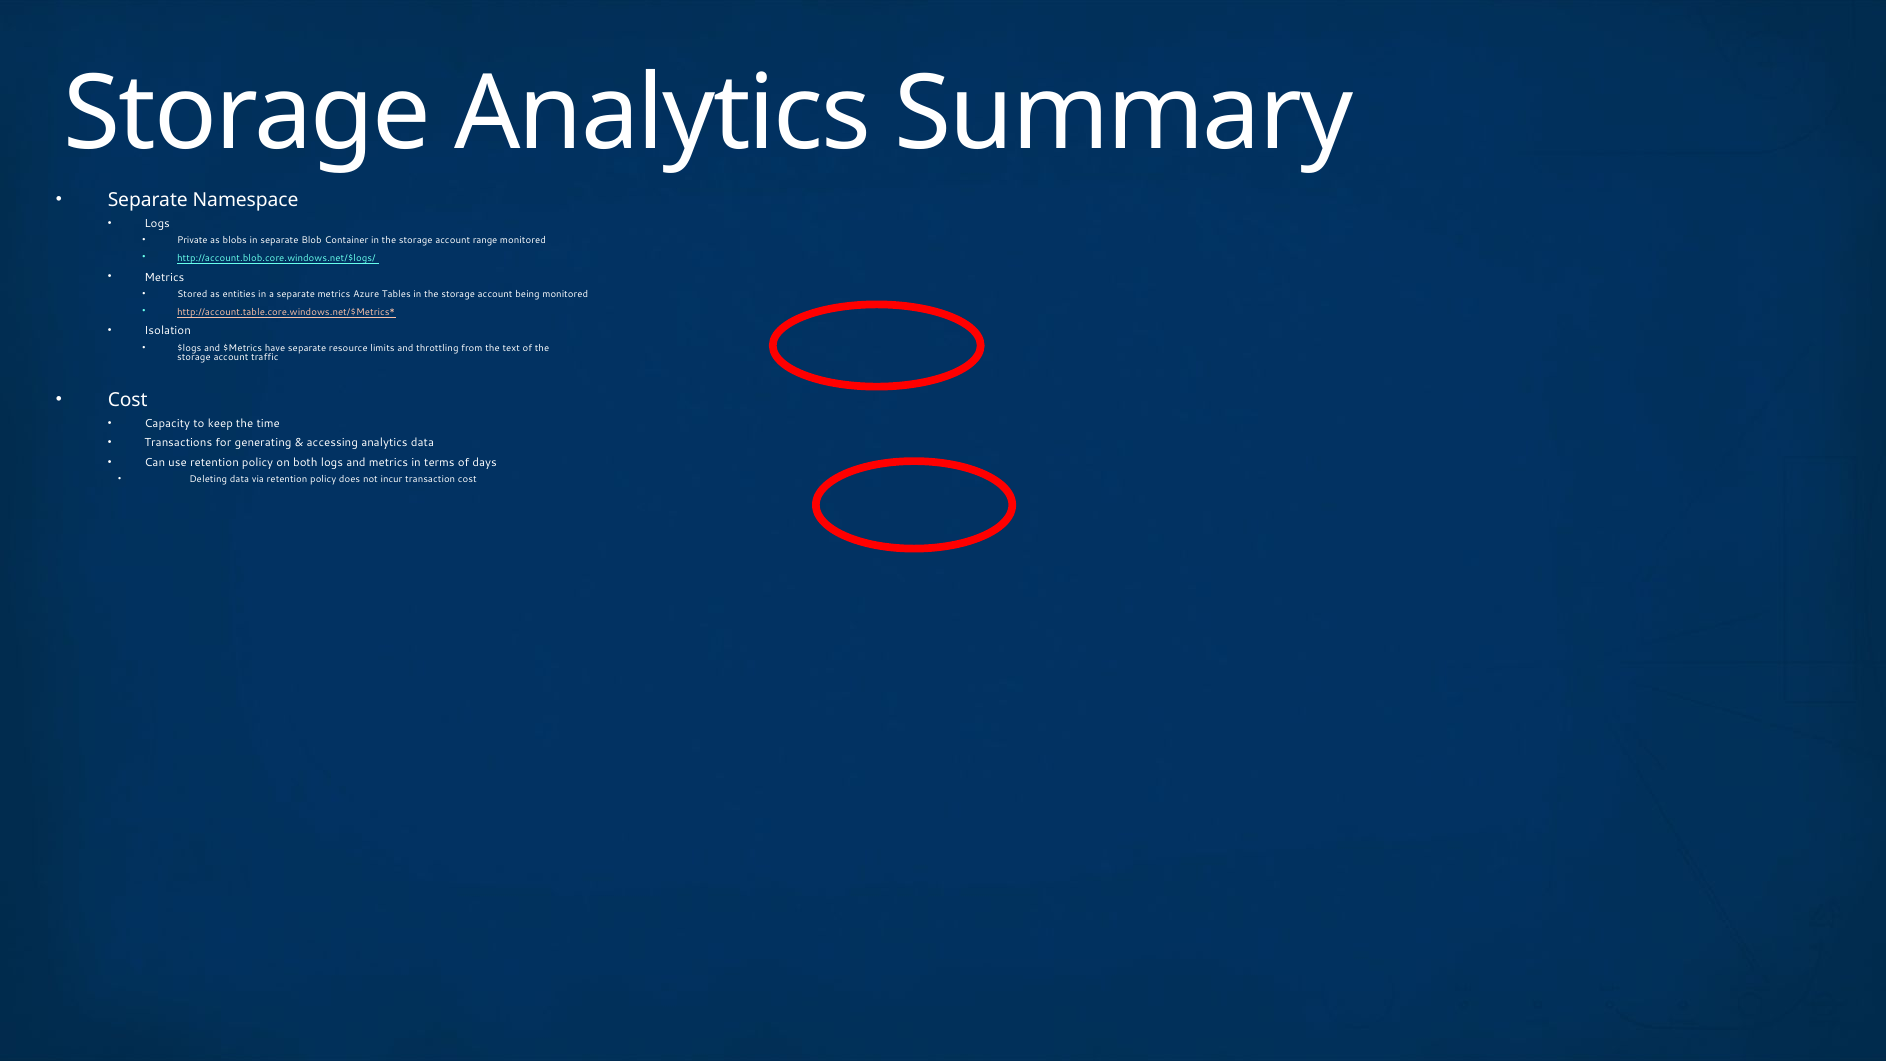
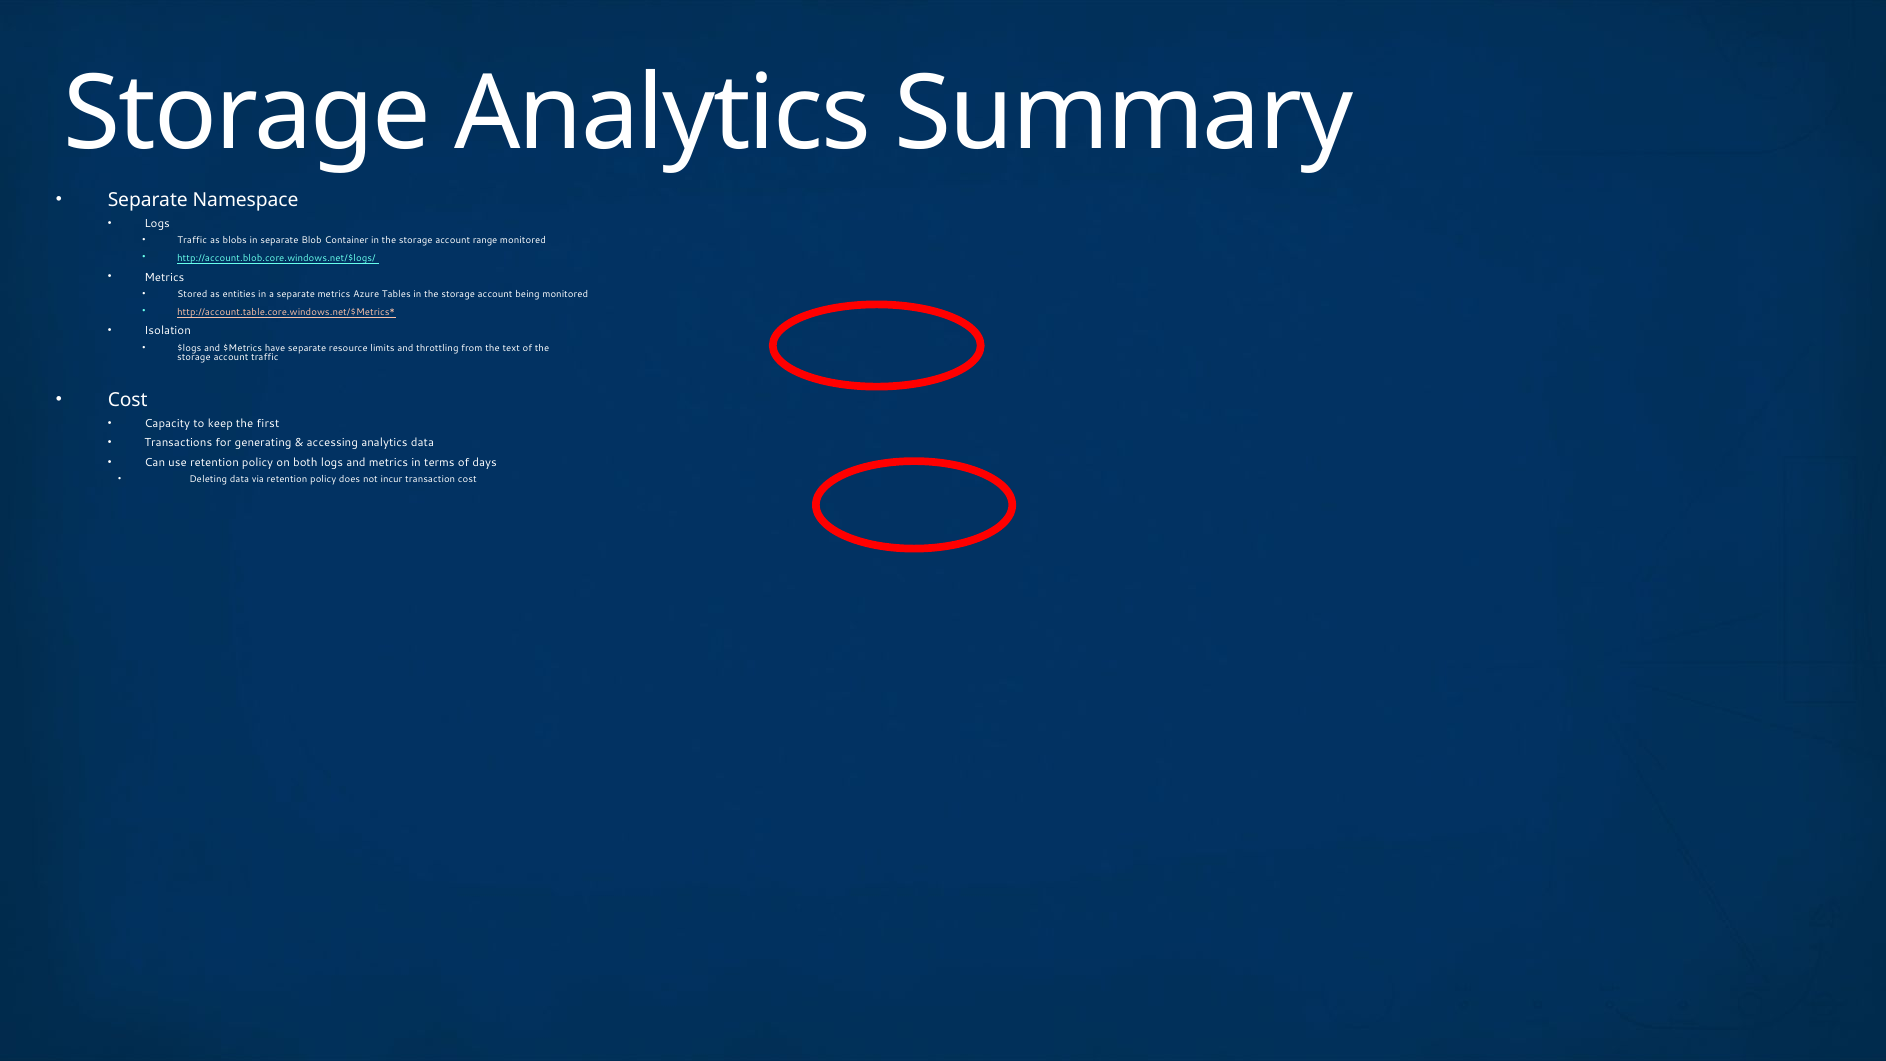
Private: Private -> Traffic (192, 240)
time: time -> first (268, 423)
